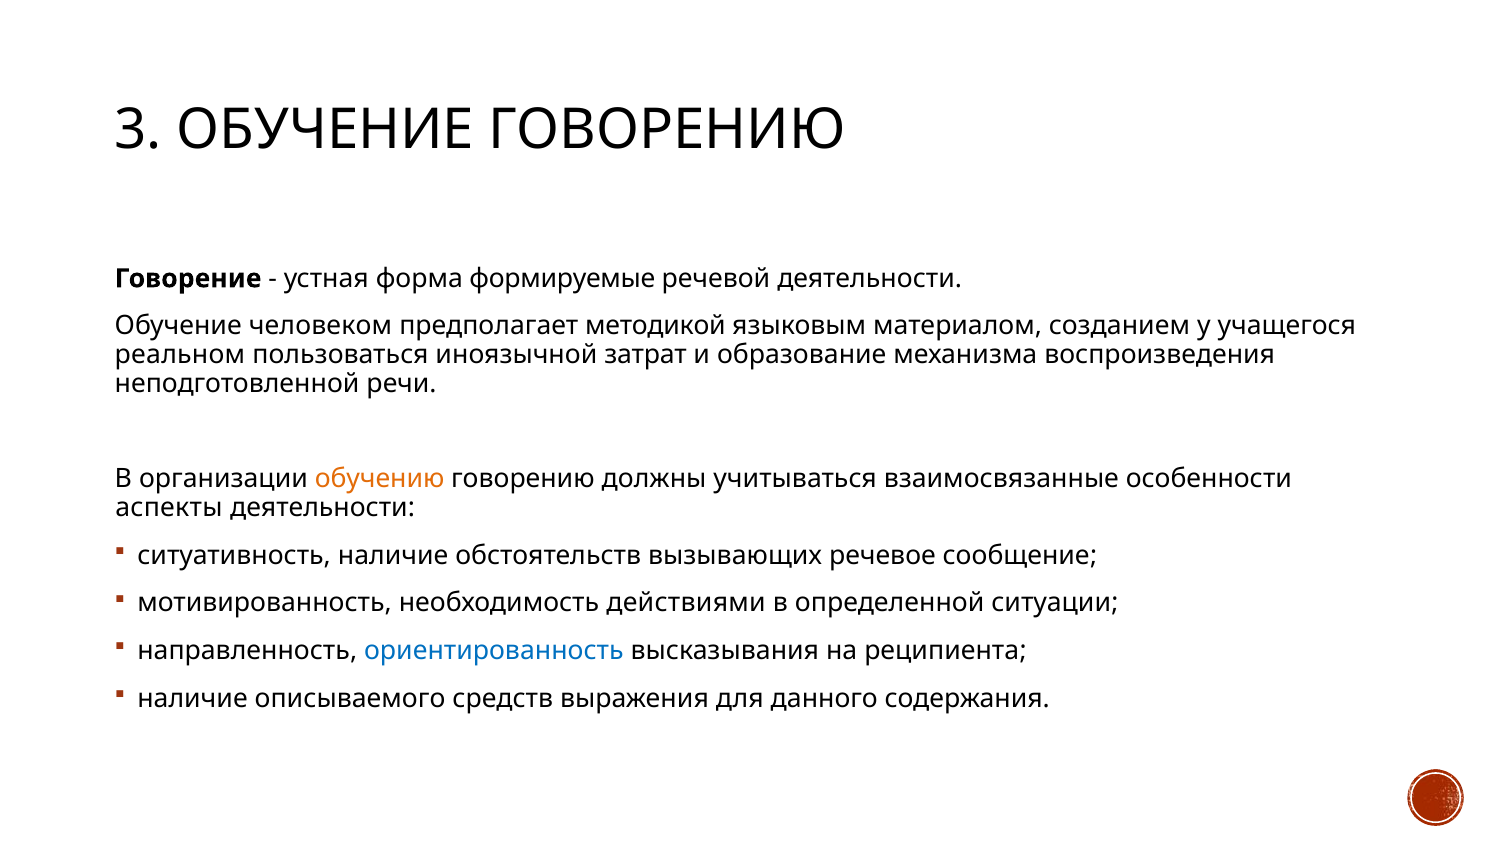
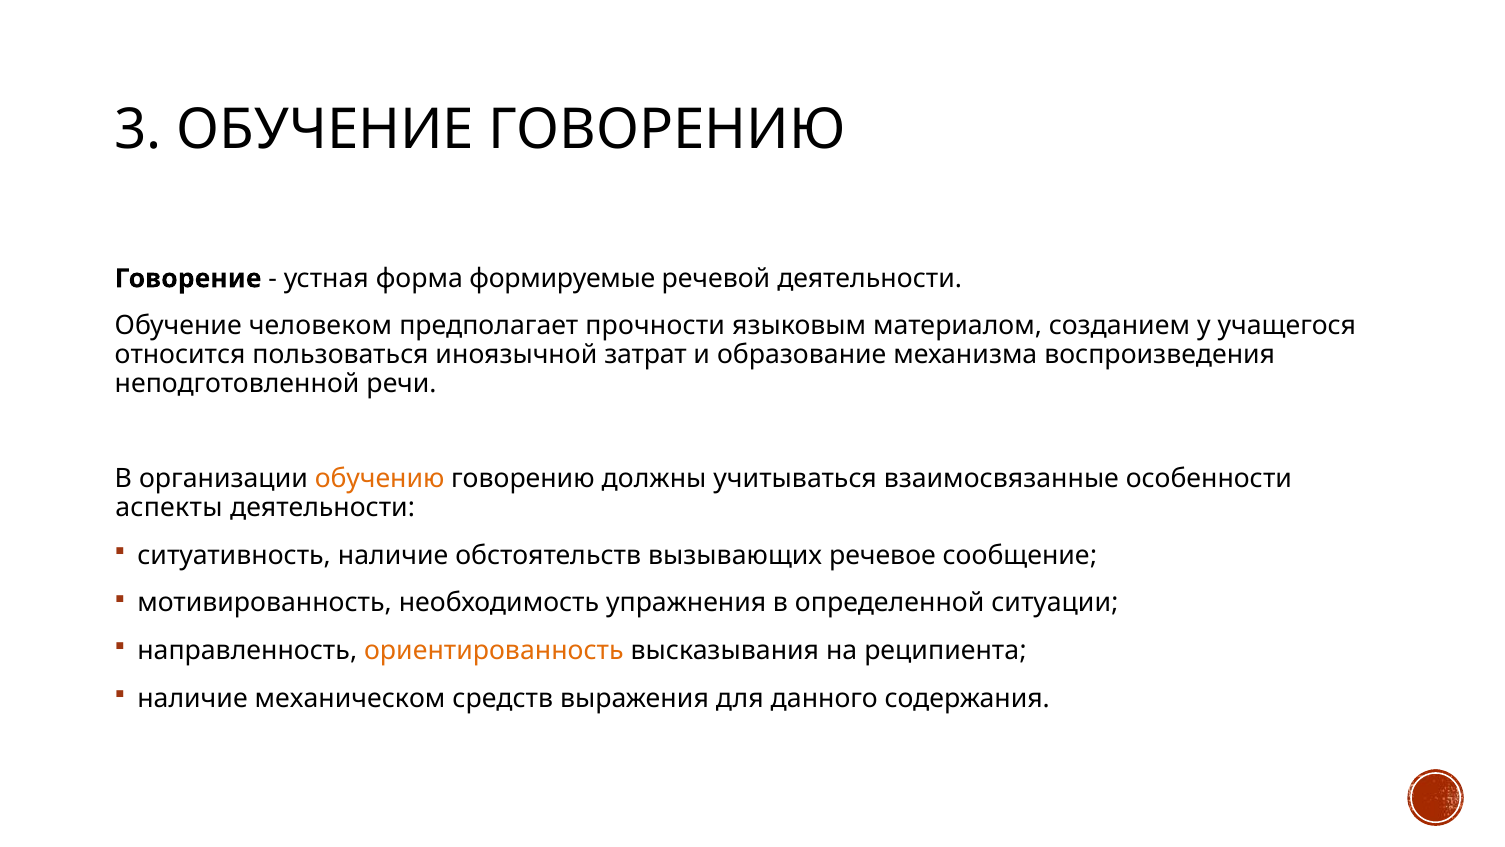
методикой: методикой -> прочности (655, 326)
реальном: реальном -> относится (180, 355)
действиями: действиями -> упражнения (686, 603)
ориентированность colour: blue -> orange (494, 650)
описываемого: описываемого -> механическом (350, 698)
